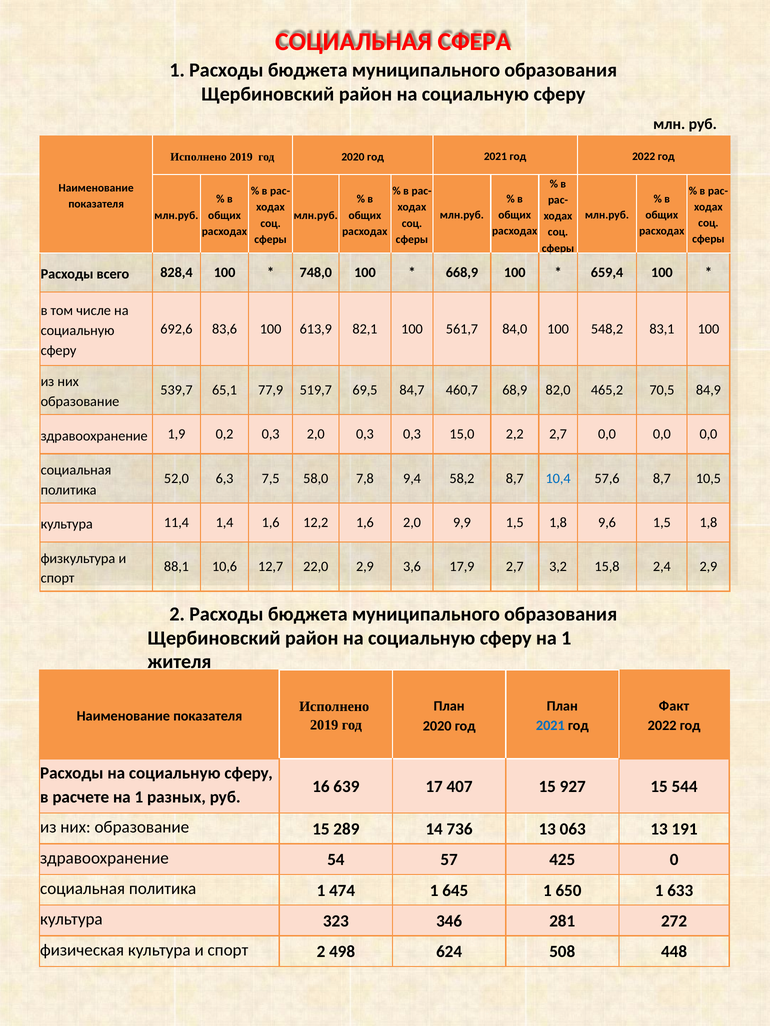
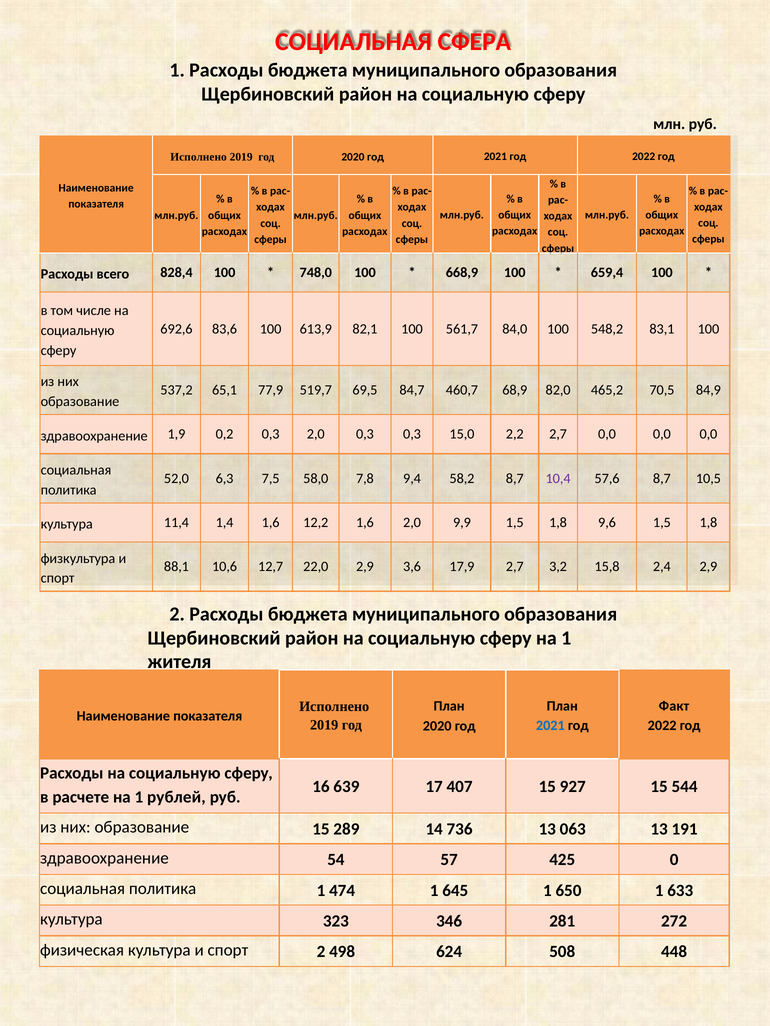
539,7: 539,7 -> 537,2 (176, 390)
10,4 colour: blue -> purple (558, 479)
разных: разных -> рублей (176, 797)
